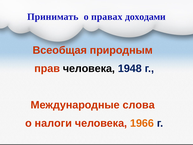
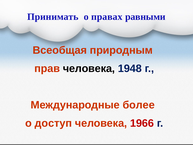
доходами: доходами -> равными (145, 17)
слова: слова -> более (139, 105)
налоги: налоги -> доступ (53, 123)
1966 colour: orange -> red (142, 123)
